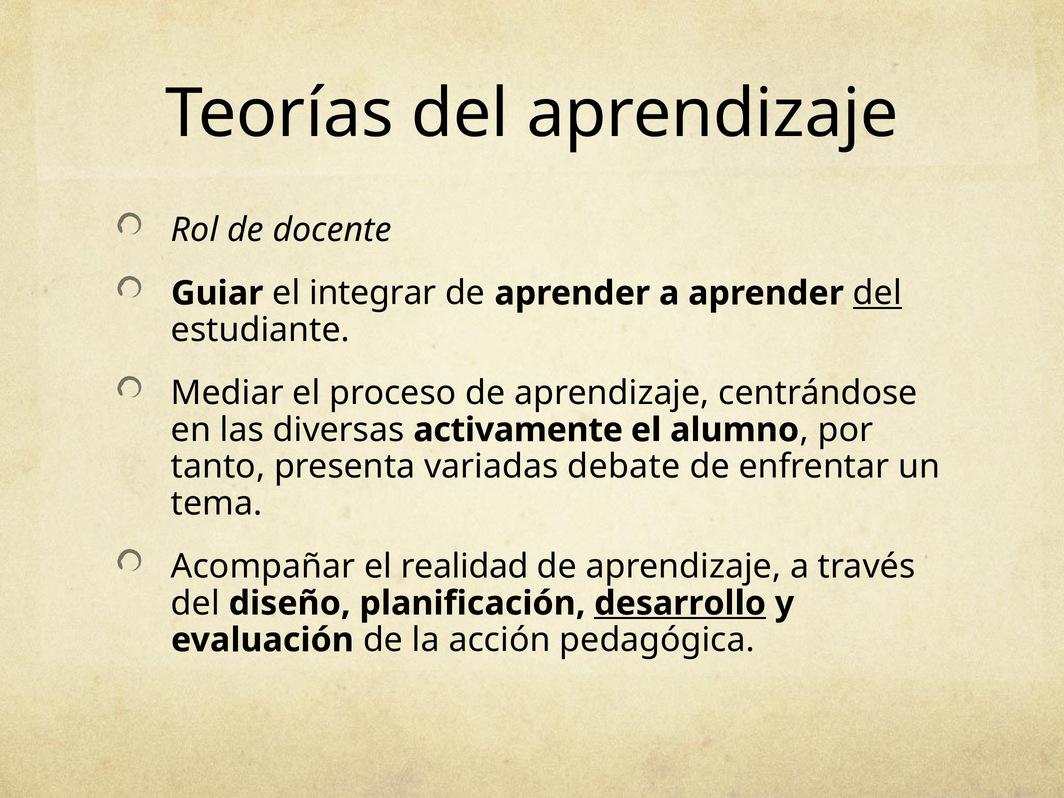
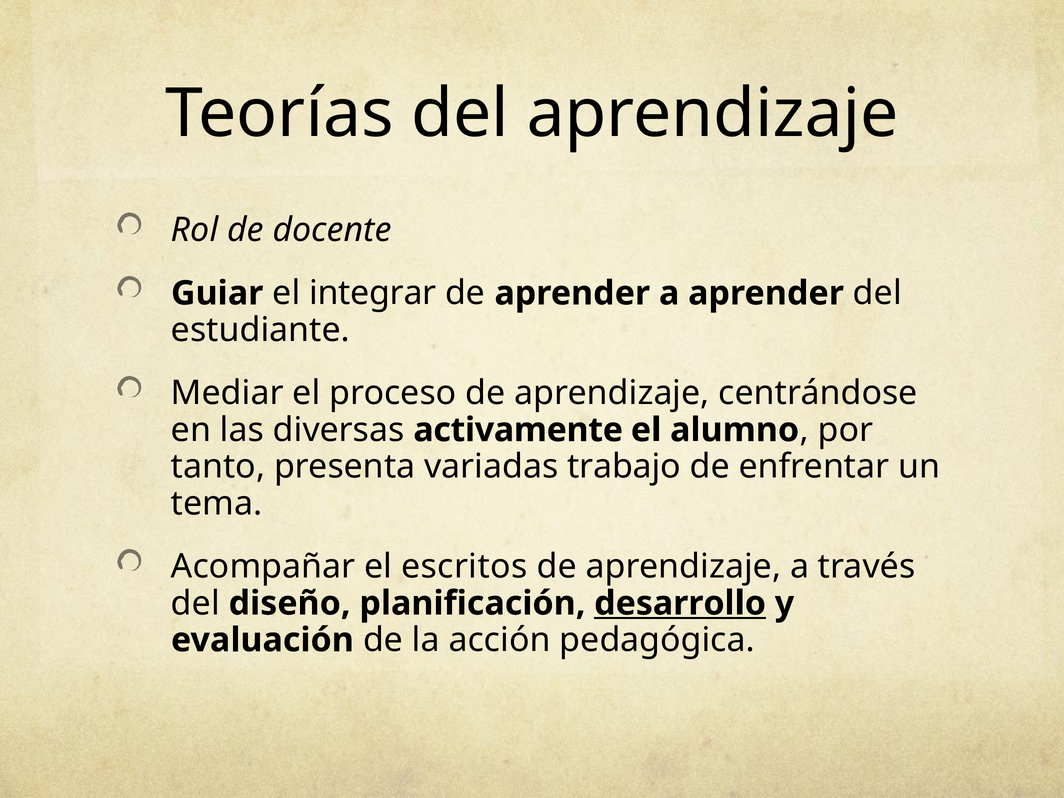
del underline: present -> none (877, 293)
debate: debate -> trabajo (624, 467)
realidad: realidad -> escritos (464, 567)
